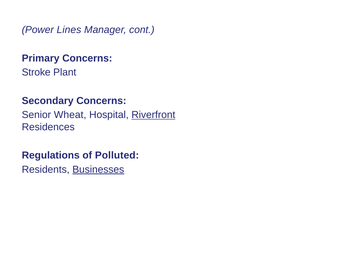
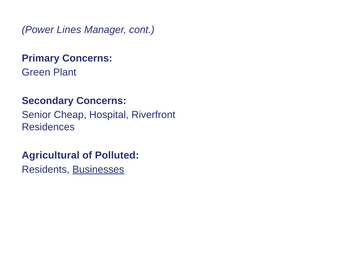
Stroke: Stroke -> Green (36, 72)
Wheat: Wheat -> Cheap (70, 115)
Riverfront underline: present -> none (153, 115)
Regulations: Regulations -> Agricultural (51, 155)
